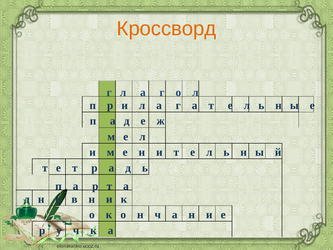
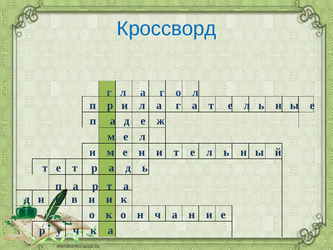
Кроссворд colour: orange -> blue (166, 29)
